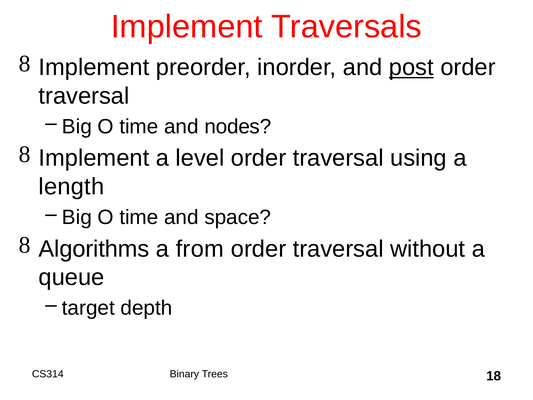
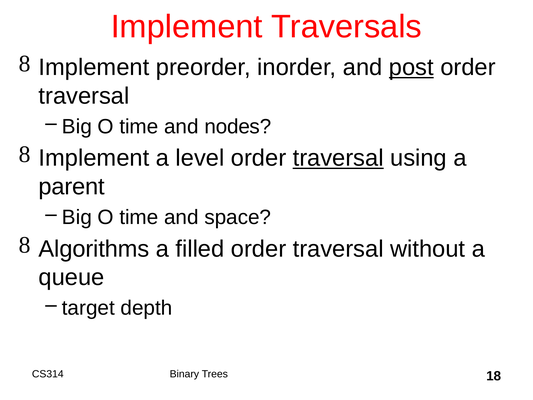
traversal underline: none -> present (338, 158)
length: length -> parent (72, 186)
from: from -> filled (200, 249)
